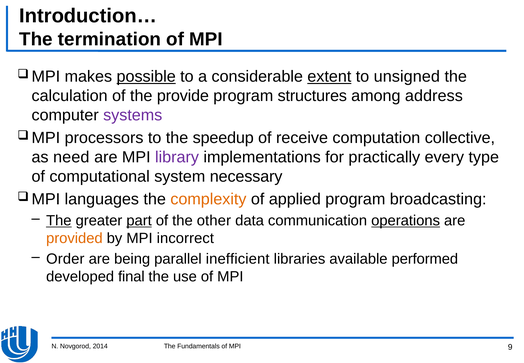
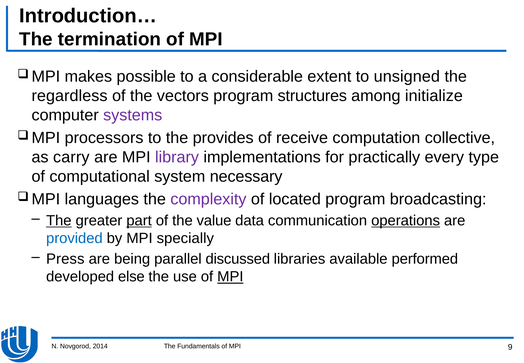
possible underline: present -> none (146, 77)
extent underline: present -> none (329, 77)
calculation: calculation -> regardless (70, 96)
provide: provide -> vectors (183, 96)
address: address -> initialize (434, 96)
speedup: speedup -> provides (223, 138)
need: need -> carry (71, 157)
complexity colour: orange -> purple (208, 199)
applied: applied -> located (295, 199)
other: other -> value (214, 220)
provided colour: orange -> blue (74, 238)
incorrect: incorrect -> specially (185, 238)
Order: Order -> Press (65, 259)
inefficient: inefficient -> discussed (238, 259)
final: final -> else (131, 277)
MPI underline: none -> present (230, 277)
